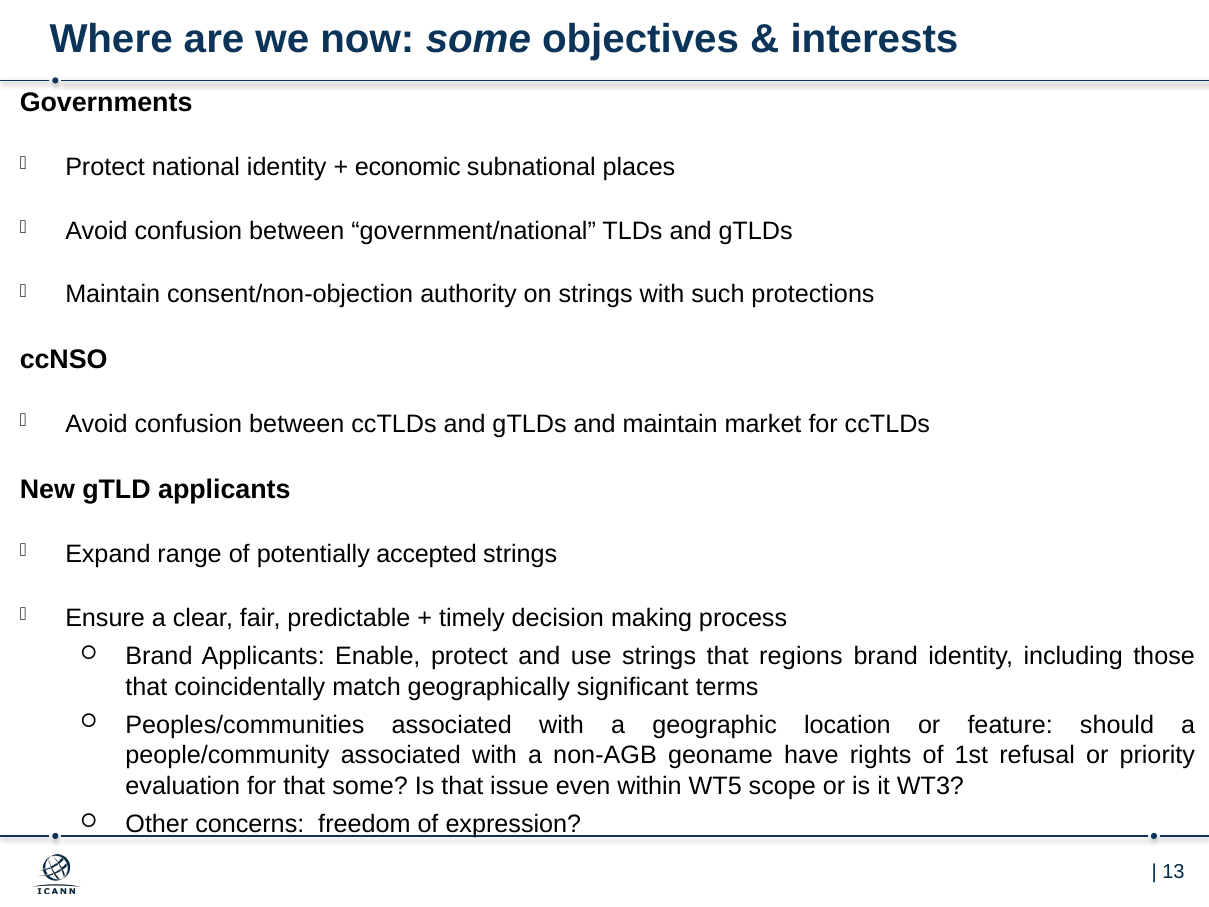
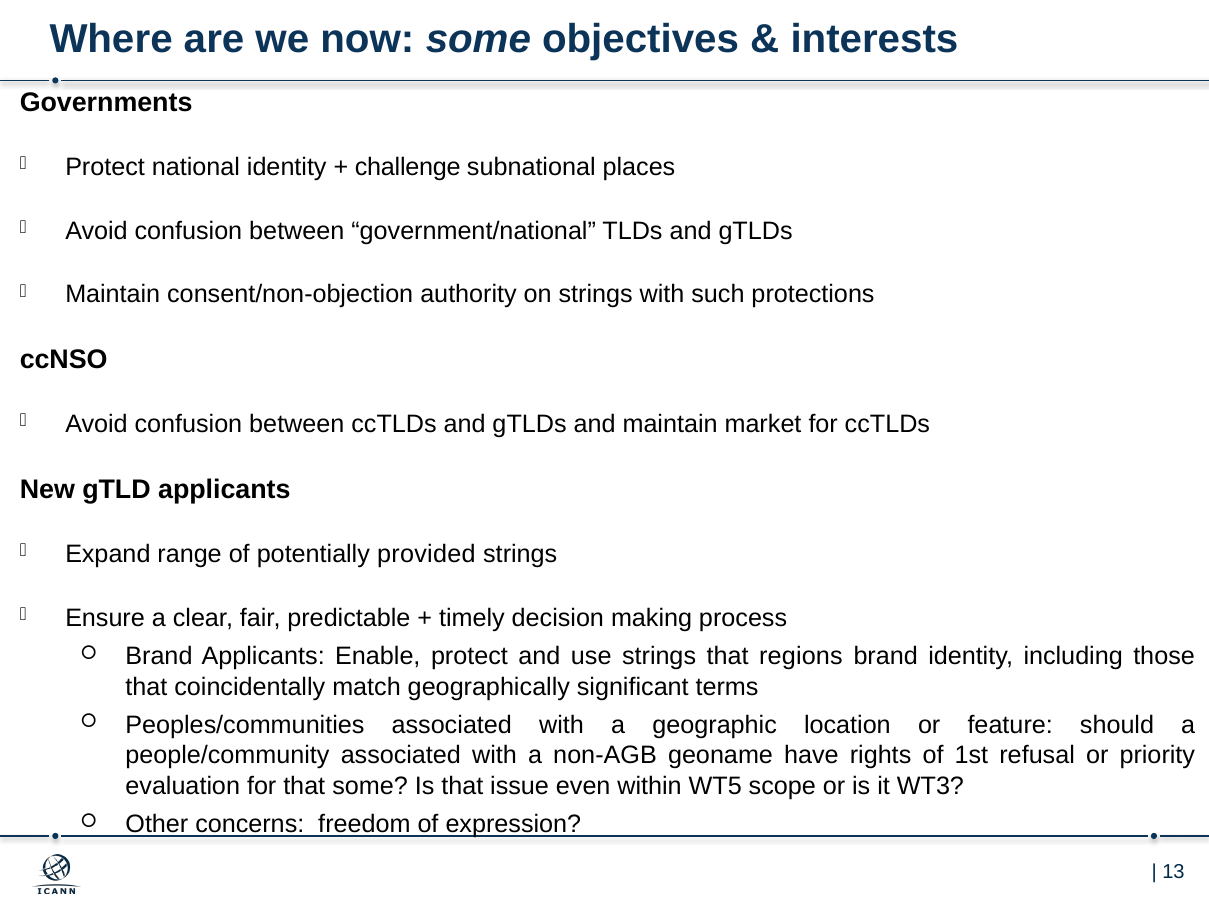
economic: economic -> challenge (408, 167)
accepted: accepted -> provided (426, 554)
